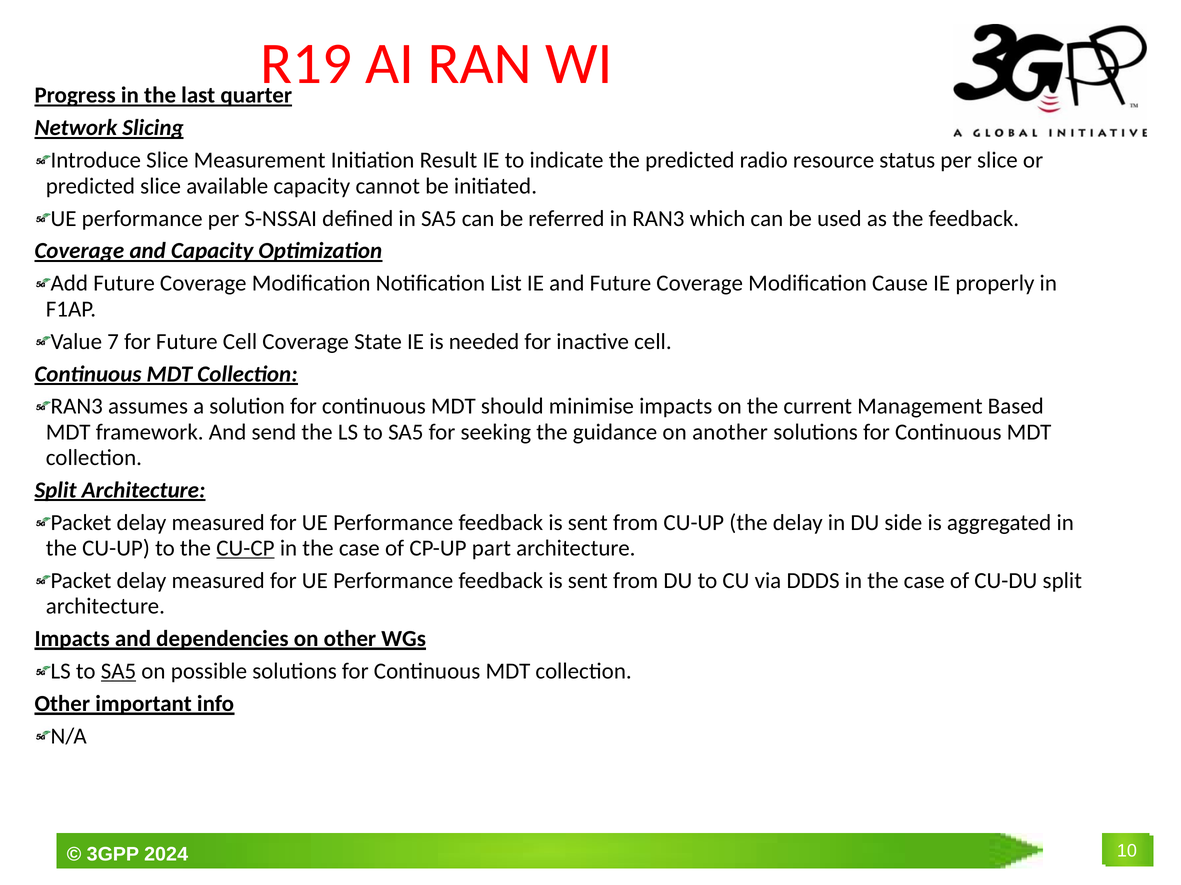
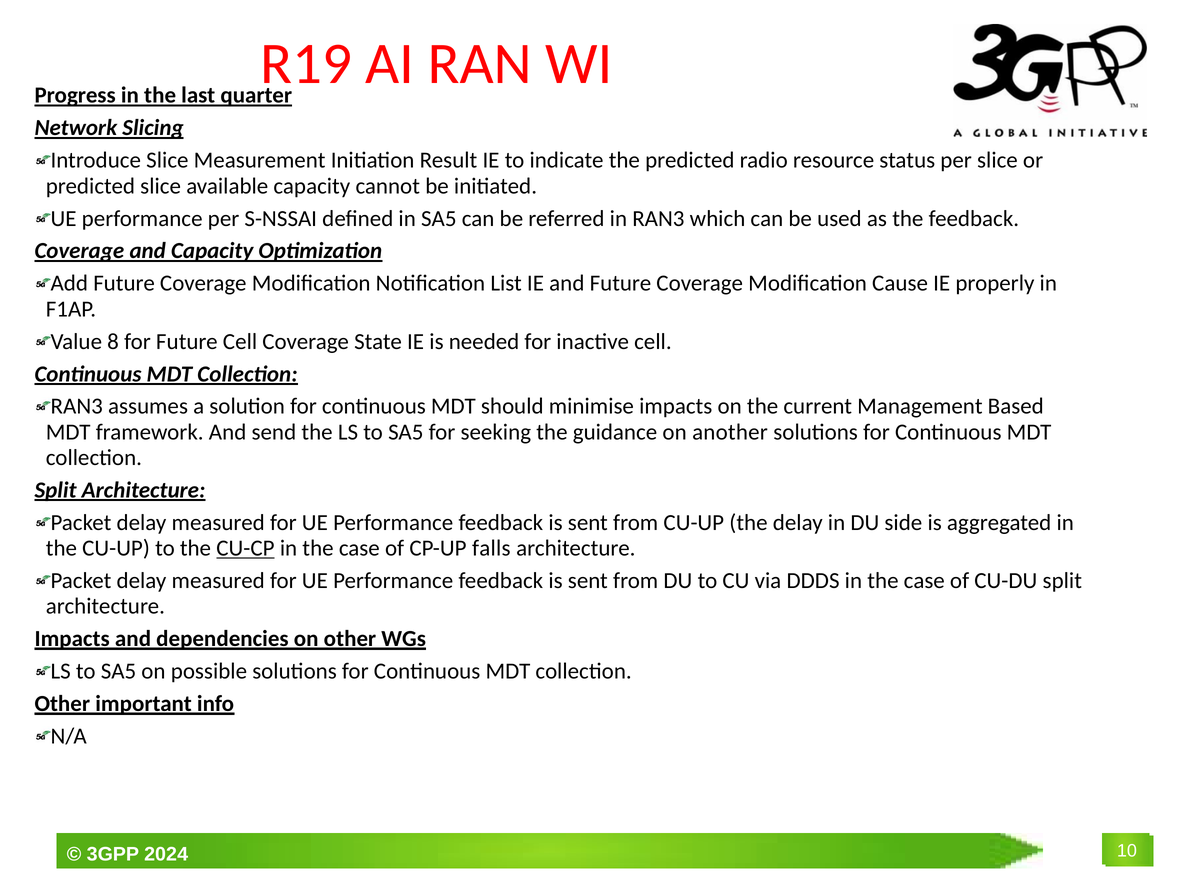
7: 7 -> 8 (113, 342)
part: part -> falls (491, 549)
SA5 underline: present -> none (118, 672)
